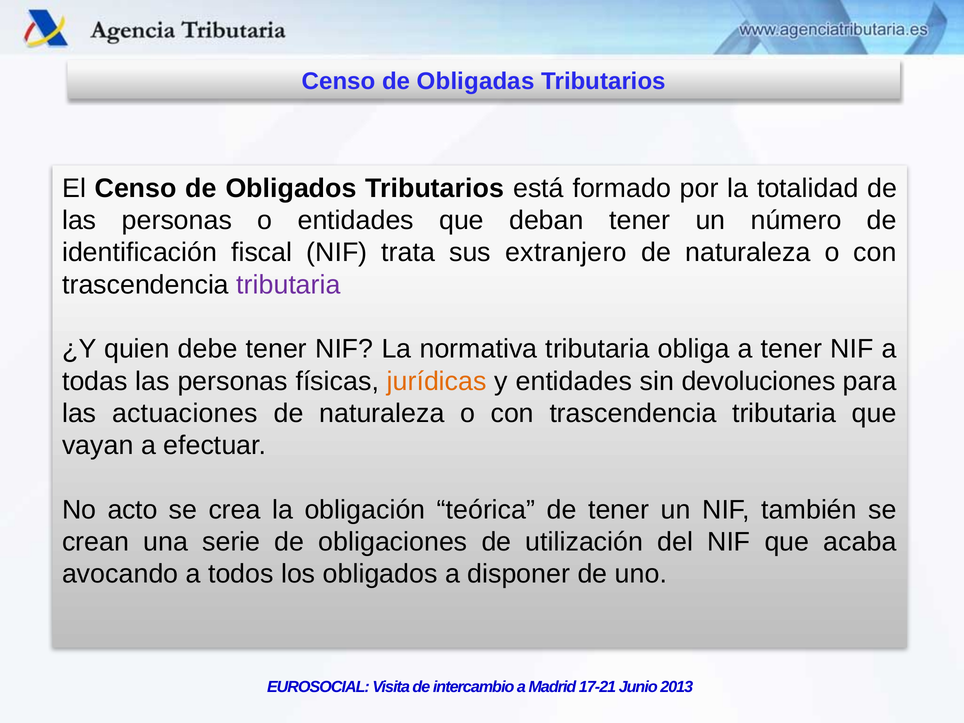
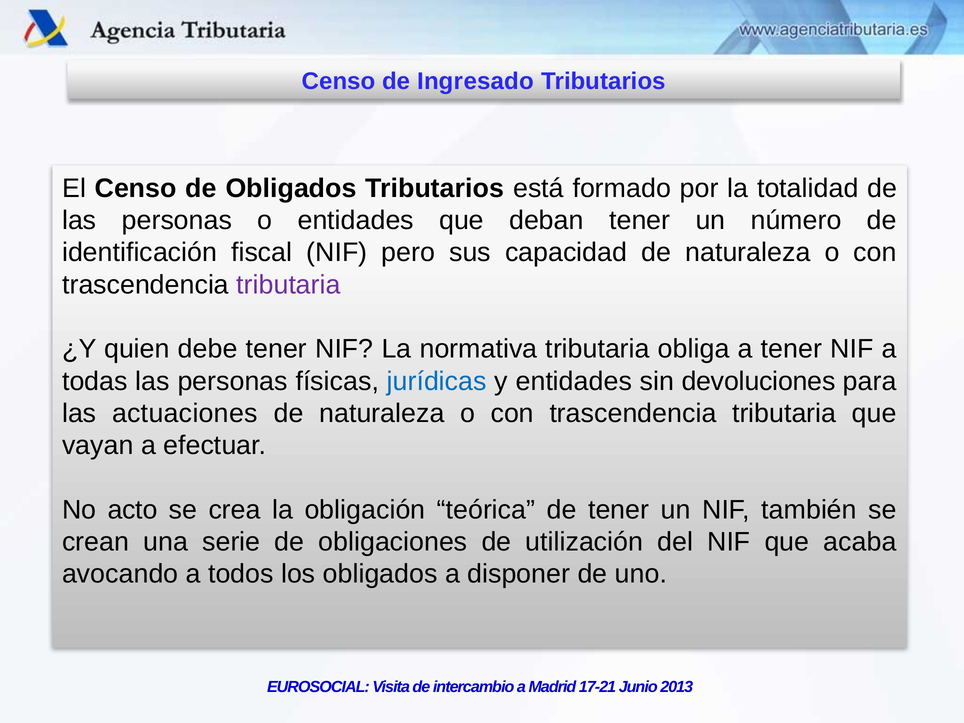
Obligadas: Obligadas -> Ingresado (476, 81)
trata: trata -> pero (408, 253)
extranjero: extranjero -> capacidad (566, 253)
jurídicas colour: orange -> blue (437, 381)
